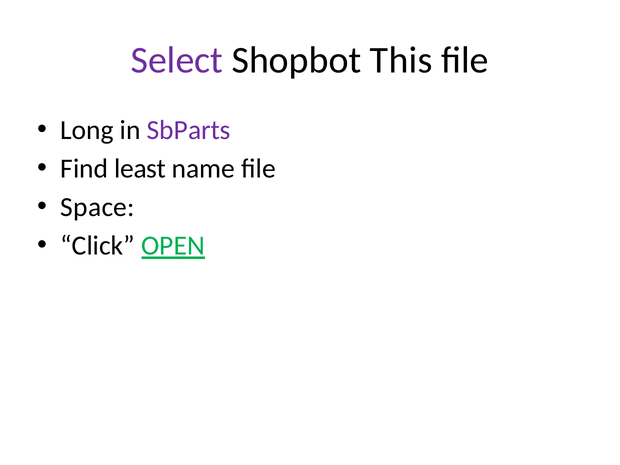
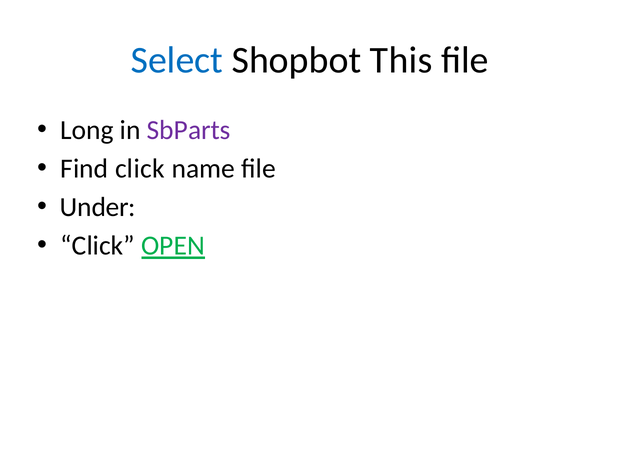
Select colour: purple -> blue (177, 60)
Find least: least -> click (140, 169)
Space: Space -> Under (98, 207)
